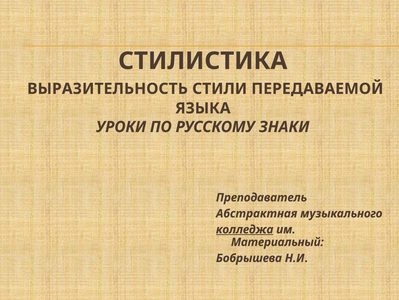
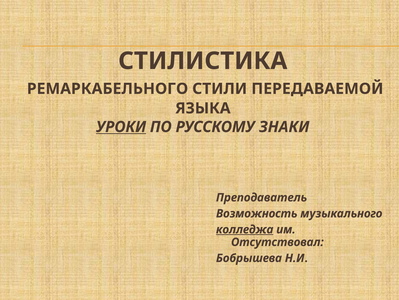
ВЫРАЗИТЕЛЬНОСТЬ: ВЫРАЗИТЕЛЬНОСТЬ -> РЕМАРКАБЕЛЬНОГО (108, 89)
УРОКИ underline: none -> present (121, 127)
Абстрактная: Абстрактная -> Возможность (257, 213)
Материальный: Материальный -> Отсутствовал (277, 242)
